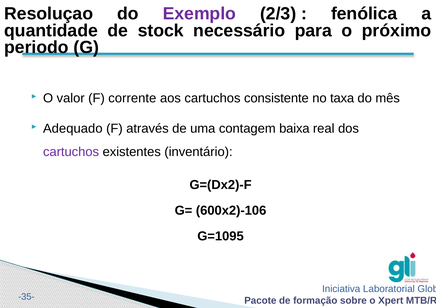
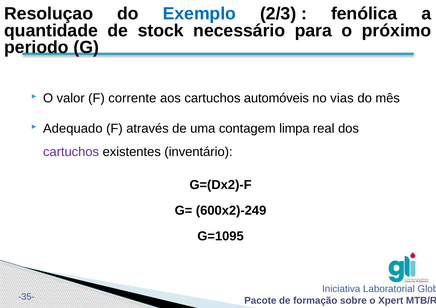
Exemplo colour: purple -> blue (199, 14)
consistente: consistente -> automóveis (276, 98)
taxa: taxa -> vias (342, 98)
baixa: baixa -> limpa (294, 129)
600x2)-106: 600x2)-106 -> 600x2)-249 (231, 210)
